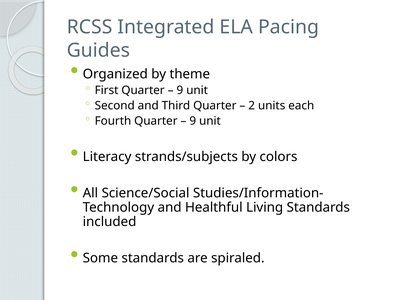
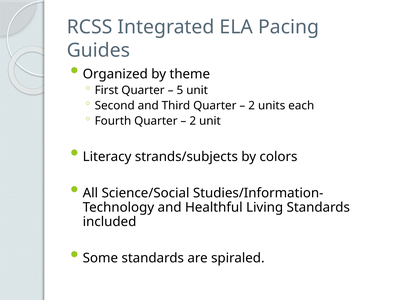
9: 9 -> 5 (180, 90)
9: 9 -> 2 (193, 121)
